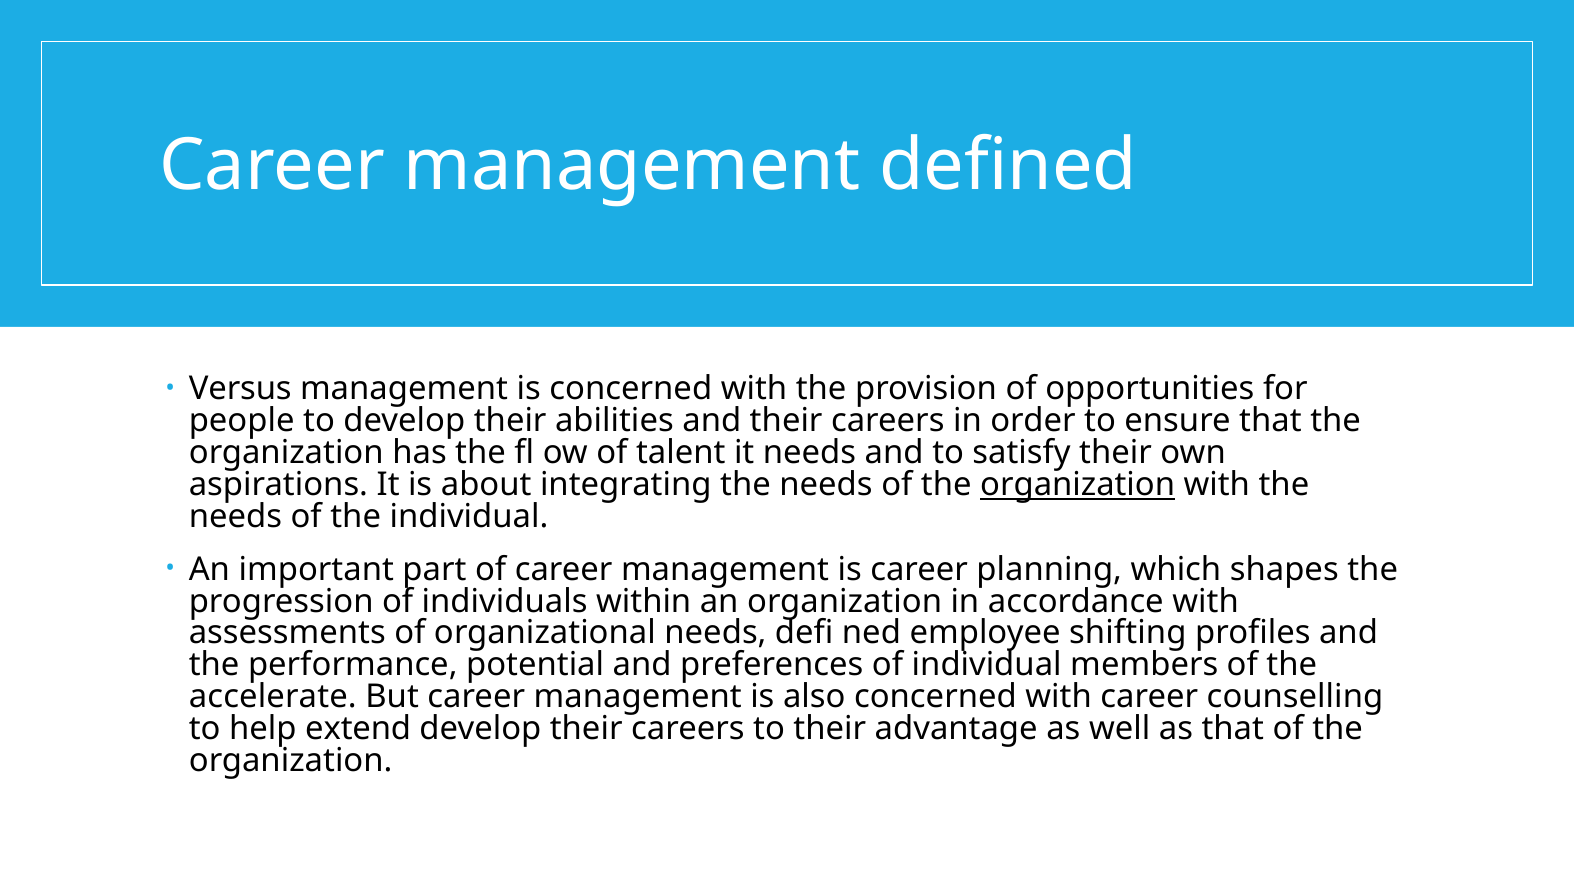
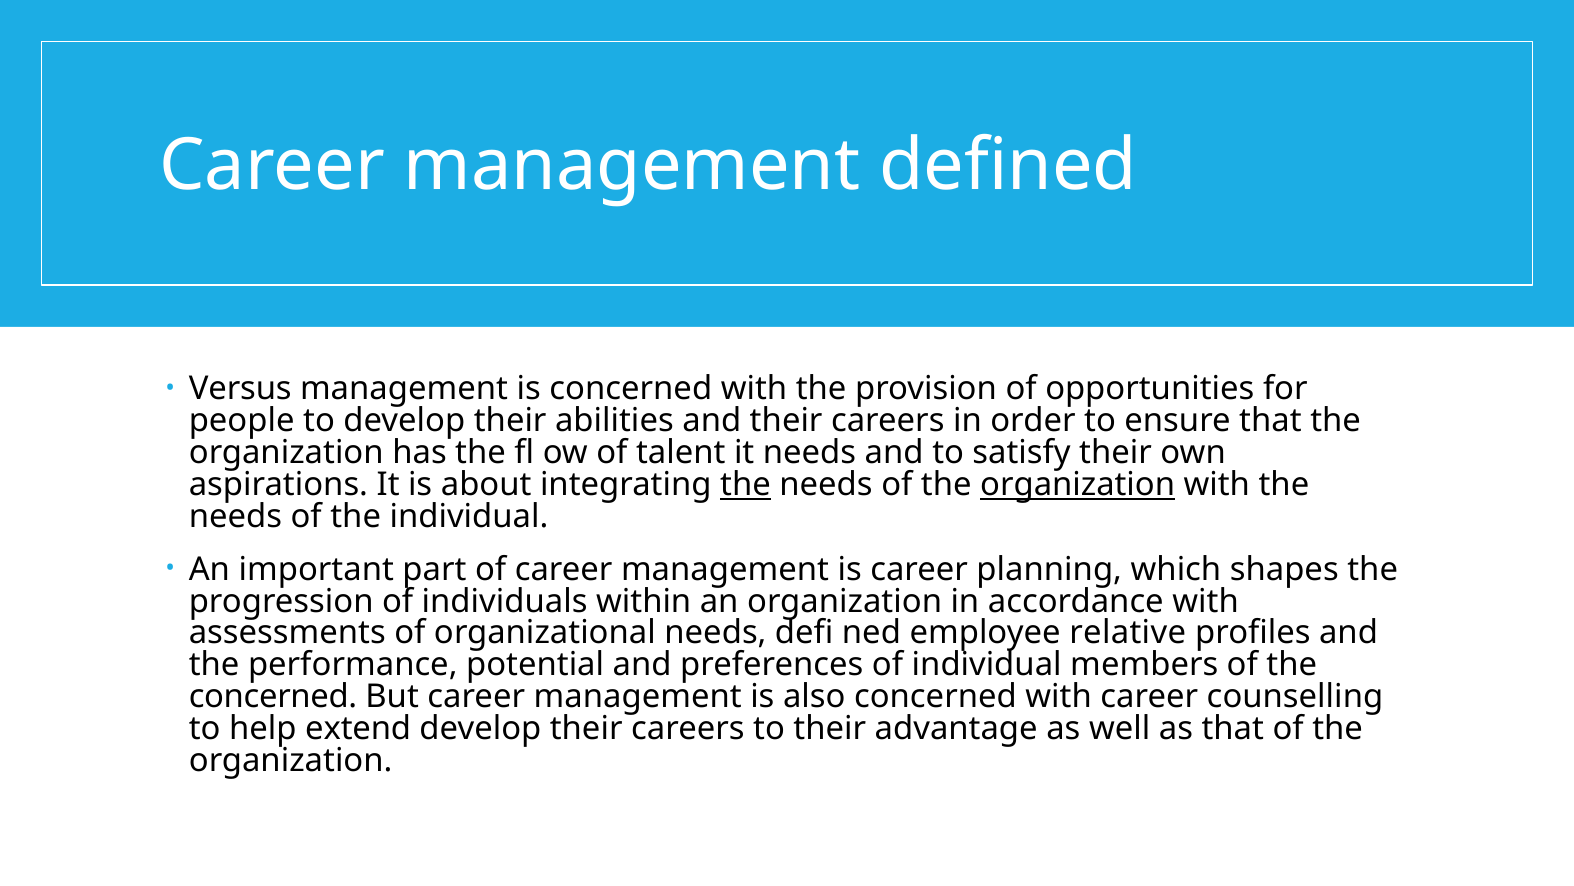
the underline: none -> present (745, 485)
shifting: shifting -> relative (1128, 633)
accelerate: accelerate -> concerned (273, 696)
